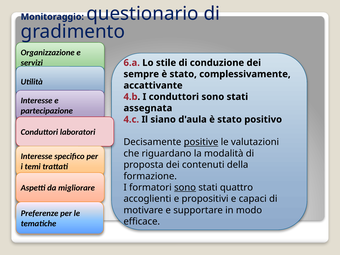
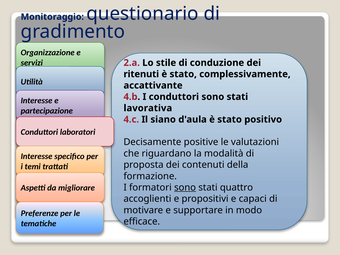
6.a: 6.a -> 2.a (132, 63)
sempre: sempre -> ritenuti (141, 74)
assegnata: assegnata -> lavorativa (148, 108)
positive underline: present -> none (201, 142)
